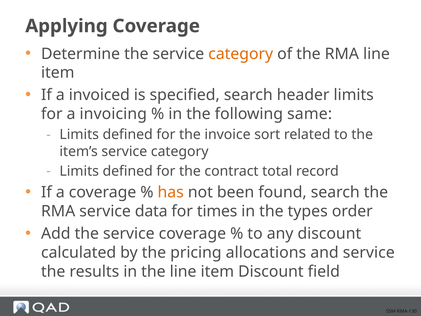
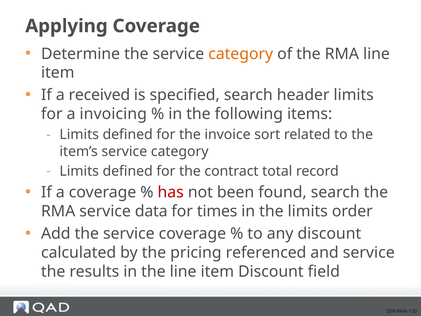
invoiced: invoiced -> received (99, 95)
same: same -> items (310, 114)
has colour: orange -> red (171, 192)
the types: types -> limits (308, 211)
allocations: allocations -> referenced (266, 252)
